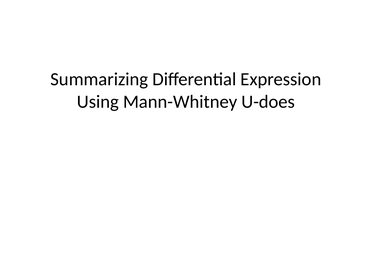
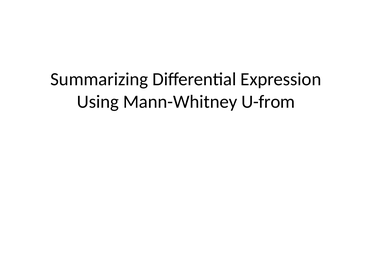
U-does: U-does -> U-from (268, 102)
